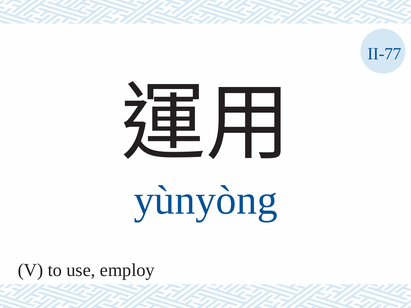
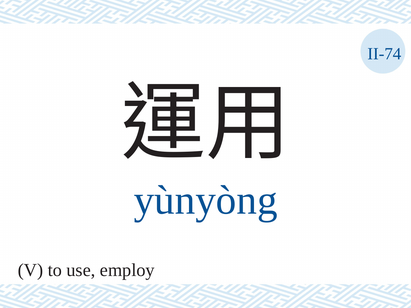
II-77: II-77 -> II-74 (384, 54)
